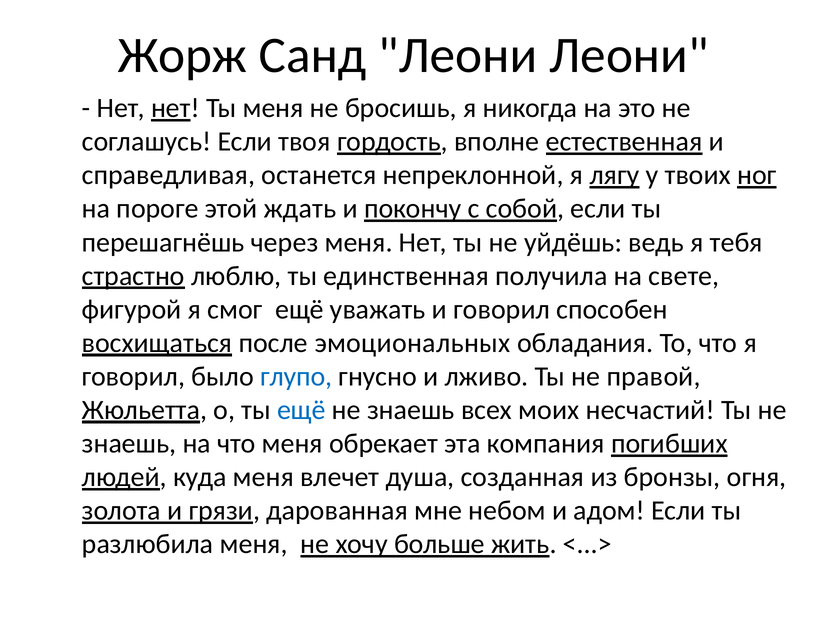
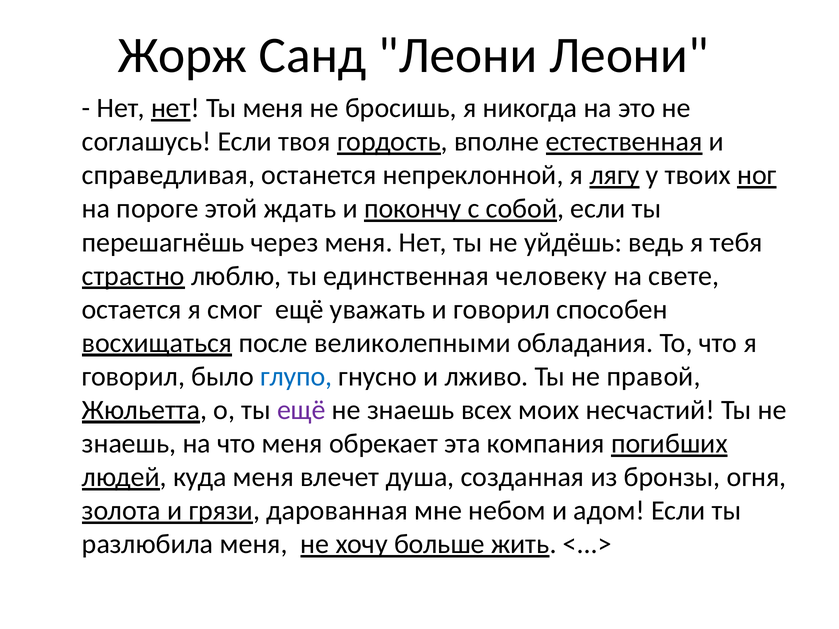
получила: получила -> человеку (551, 276)
фигурой: фигурой -> остается (132, 310)
эмоциональных: эмоциональных -> великолепными (412, 343)
ещё colour: blue -> purple (301, 410)
